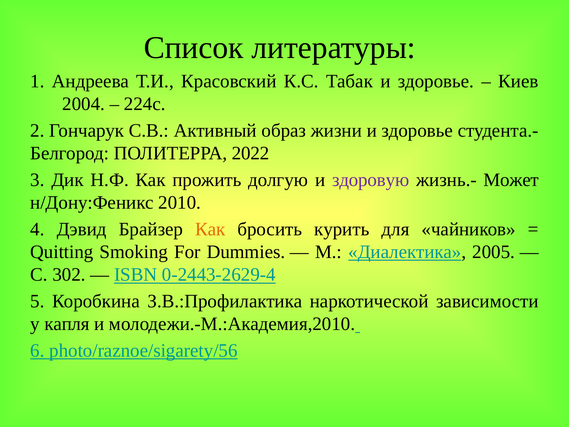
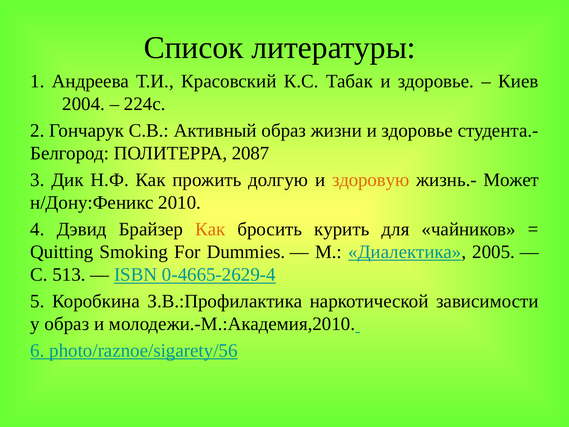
2022: 2022 -> 2087 (251, 153)
здоровую colour: purple -> orange (371, 180)
302: 302 -> 513 (69, 274)
0-2443-2629-4: 0-2443-2629-4 -> 0-4665-2629-4 (219, 274)
у капля: капля -> образ (67, 324)
